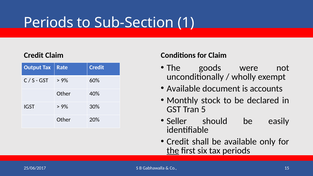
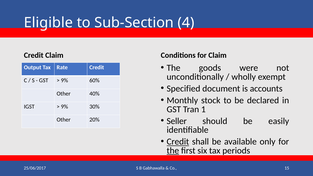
Periods: Periods -> Eligible (48, 23)
1: 1 -> 4 (186, 23)
Available: Available -> Specified (183, 89)
5: 5 -> 1 (203, 109)
Credit underline: none -> present (178, 142)
